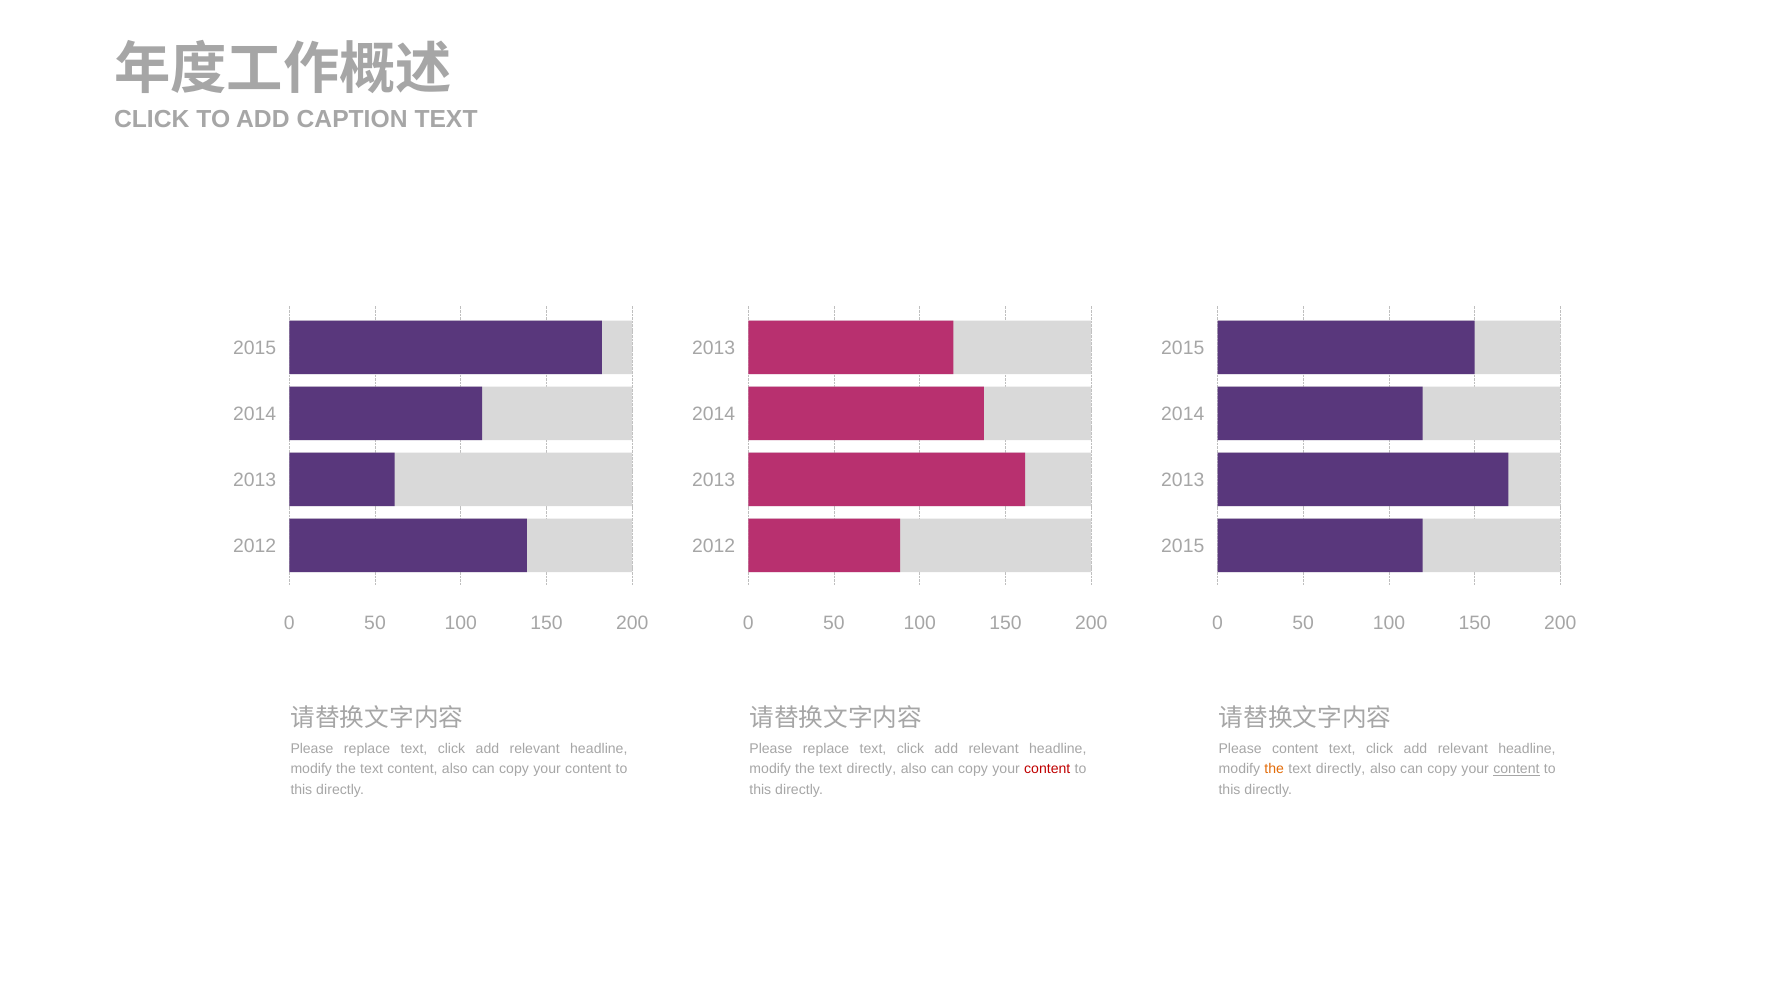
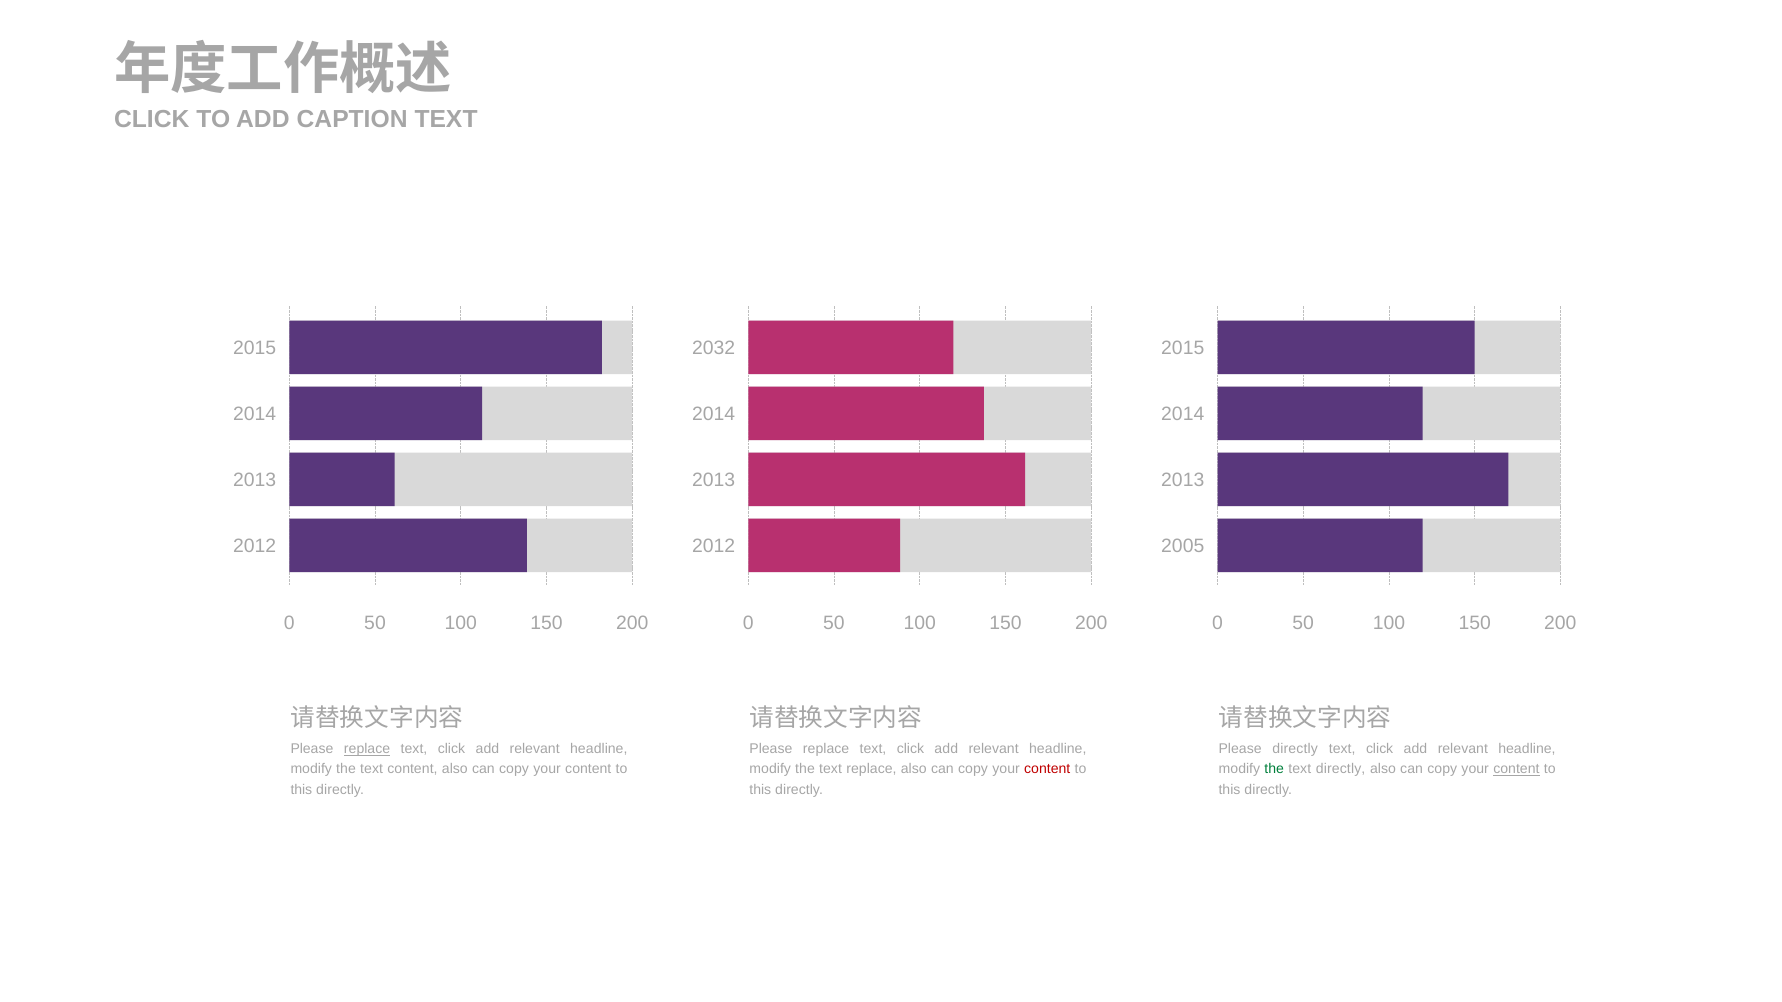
2013: 2013 -> 2032 (714, 348)
2015: 2015 -> 2005 (1183, 546)
replace underline: none -> present (367, 749)
Please content: content -> directly (1295, 749)
directly: directly -> replace (871, 769)
the colour: orange -> green (1274, 769)
